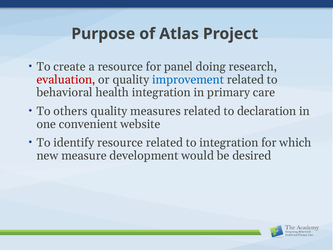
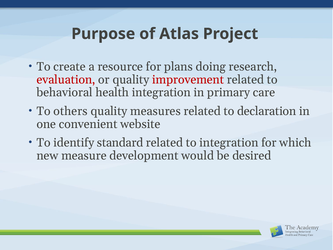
panel: panel -> plans (178, 67)
improvement colour: blue -> red (188, 79)
identify resource: resource -> standard (120, 143)
